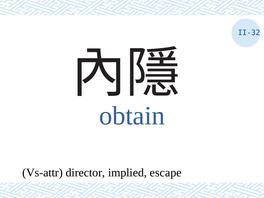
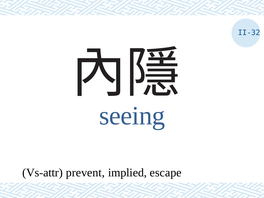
obtain: obtain -> seeing (132, 116)
director: director -> prevent (85, 173)
